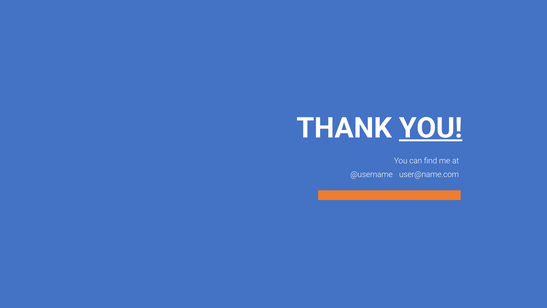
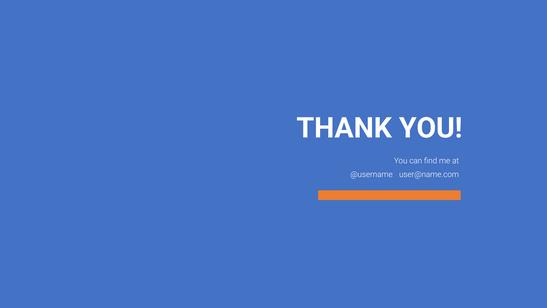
YOU underline: present -> none (431, 128)
